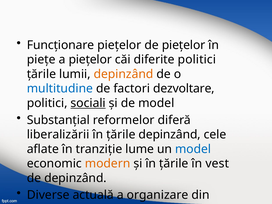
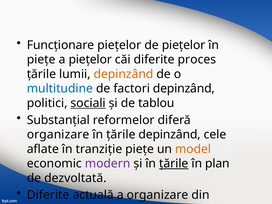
diferite politici: politici -> proces (197, 60)
factori dezvoltare: dezvoltare -> depinzând (184, 89)
de model: model -> tablou (156, 103)
liberalizării: liberalizării -> organizare (58, 135)
tranziţie lume: lume -> pieţe (140, 149)
model colour: blue -> orange (193, 149)
modern colour: orange -> purple (108, 164)
ţările underline: none -> present (174, 164)
vest: vest -> plan (217, 164)
de depinzând: depinzând -> dezvoltată (75, 178)
Diverse: Diverse -> Diferite (48, 195)
